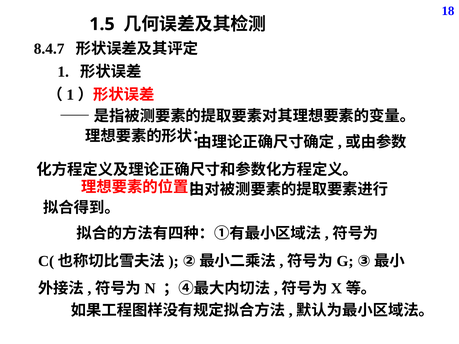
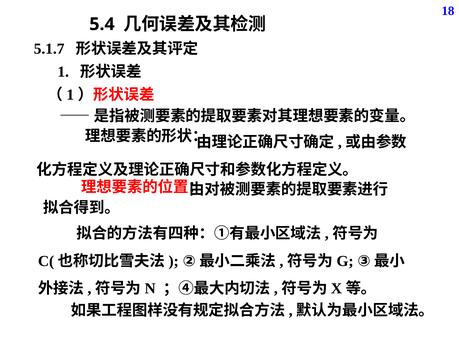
1.5: 1.5 -> 5.4 (102, 24)
8.4.7: 8.4.7 -> 5.1.7 (49, 49)
